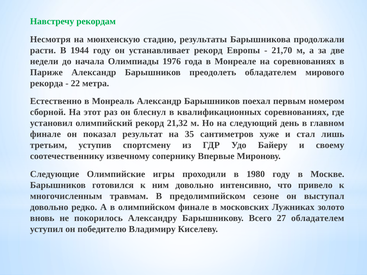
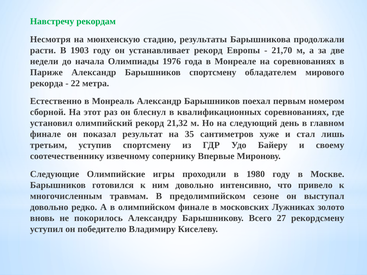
1944: 1944 -> 1903 (80, 50)
Барышников преодолеть: преодолеть -> спортсмену (213, 72)
27 обладателем: обладателем -> рекордсмену (318, 218)
